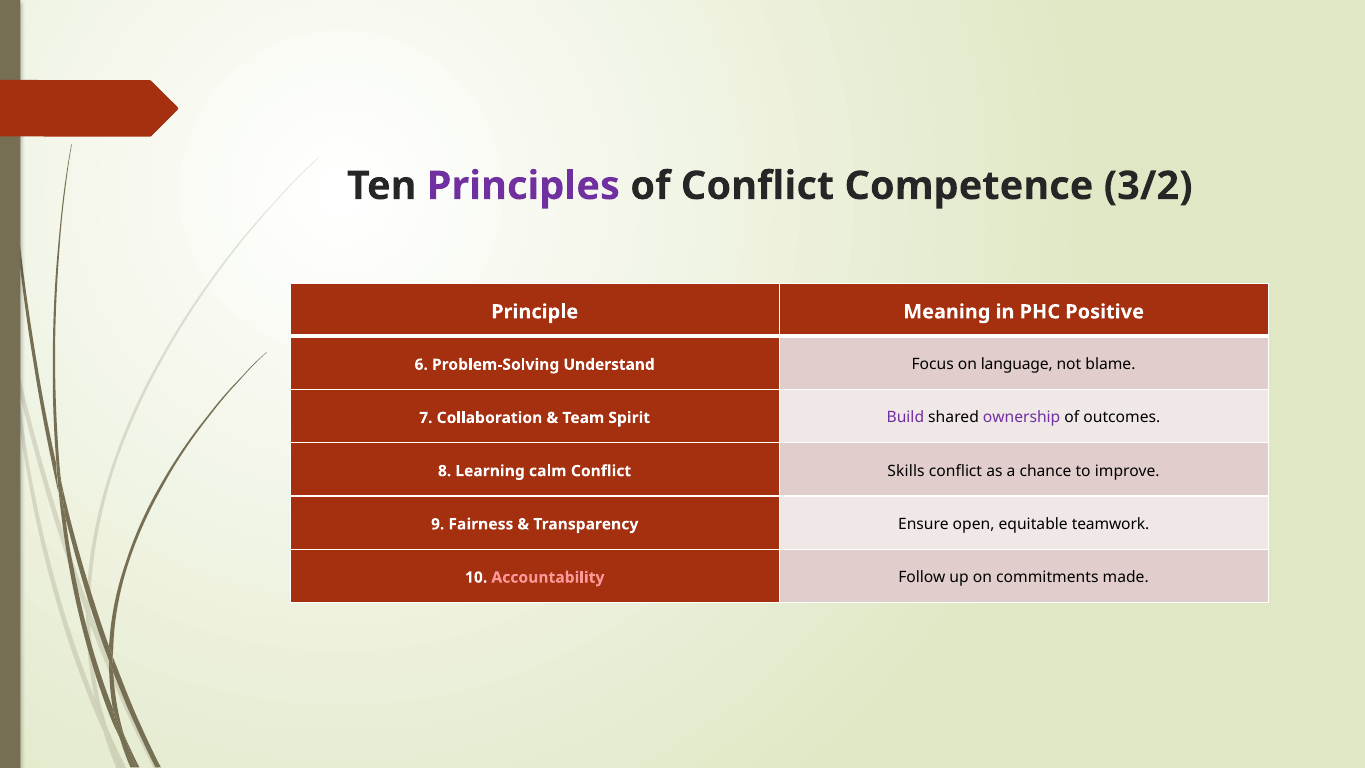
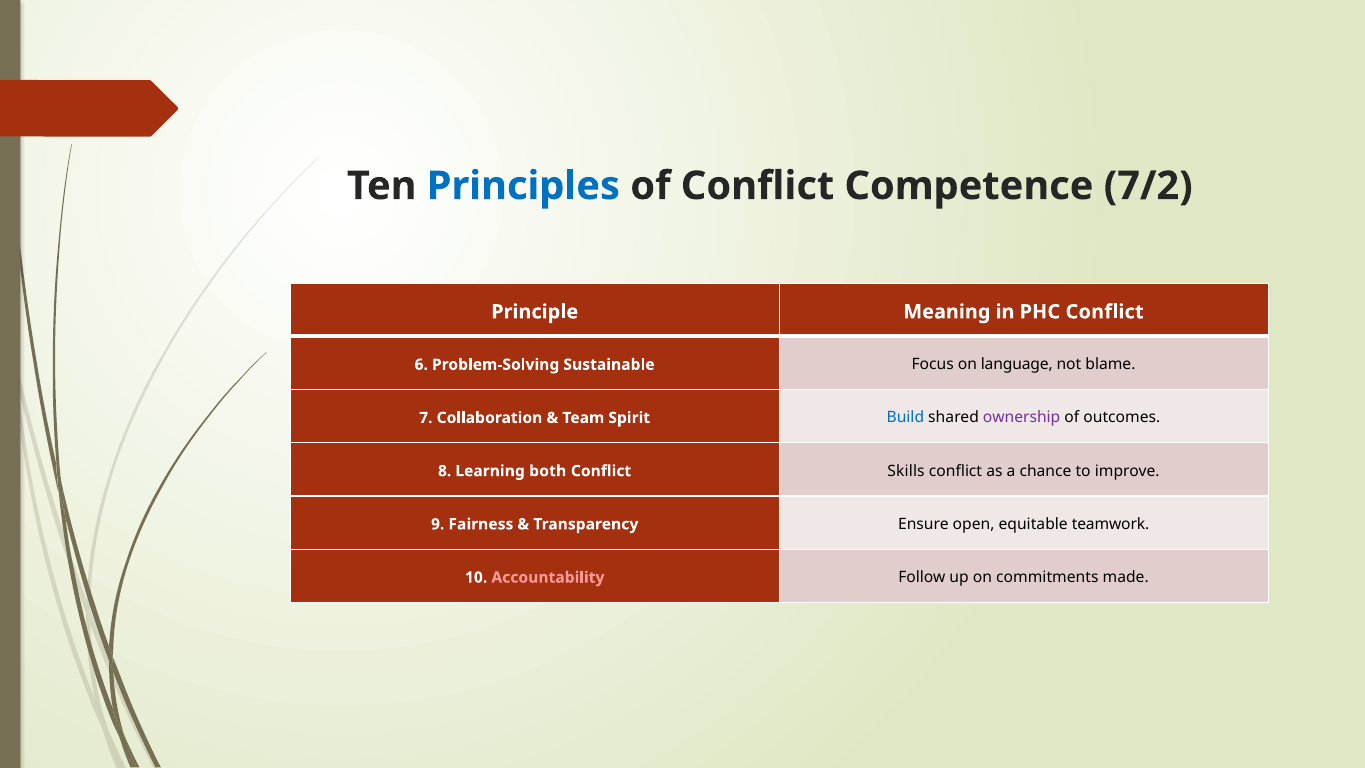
Principles colour: purple -> blue (523, 186)
3/2: 3/2 -> 7/2 (1148, 186)
PHC Positive: Positive -> Conflict (1105, 312)
Understand: Understand -> Sustainable (609, 365)
Build colour: purple -> blue (905, 418)
calm: calm -> both (548, 471)
